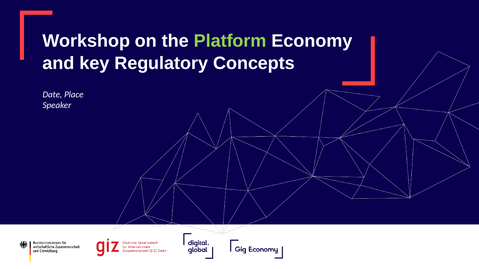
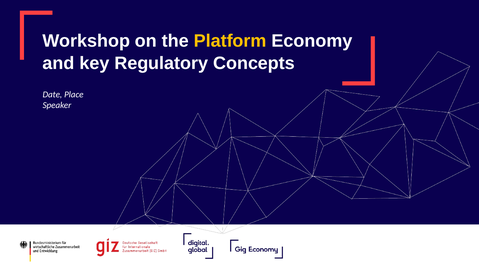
Platform colour: light green -> yellow (230, 41)
